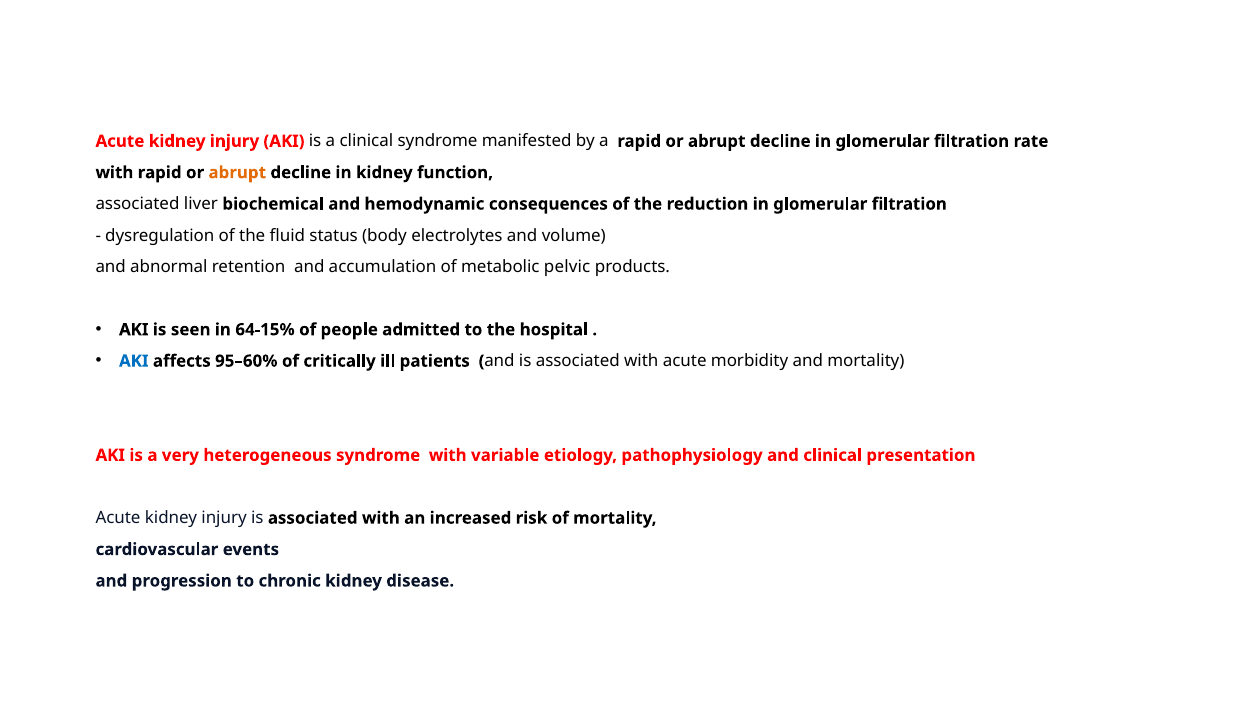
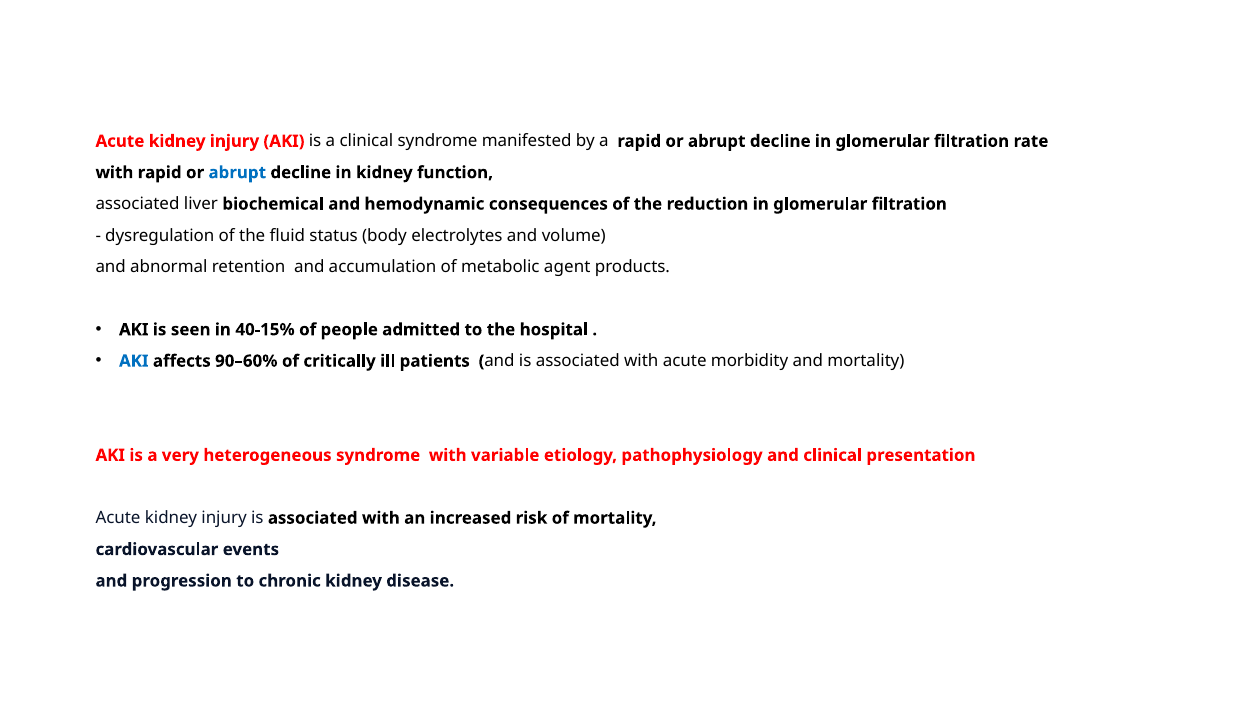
abrupt colour: orange -> blue (237, 173)
pelvic: pelvic -> agent (567, 267)
64-15%: 64-15% -> 40-15% (265, 330)
95–60%: 95–60% -> 90–60% (246, 361)
